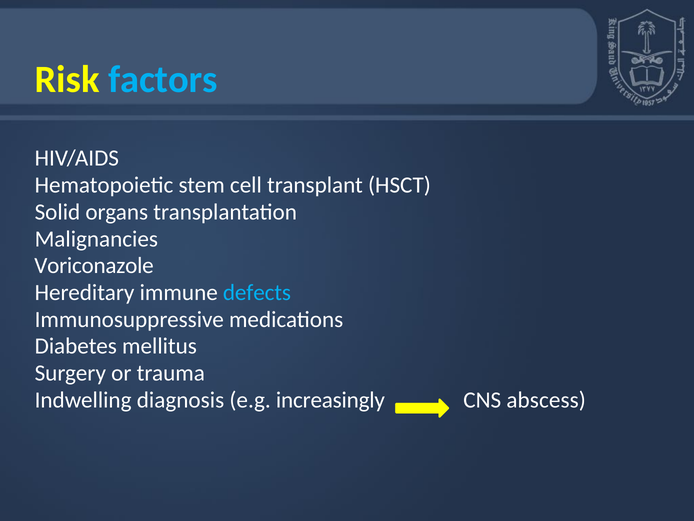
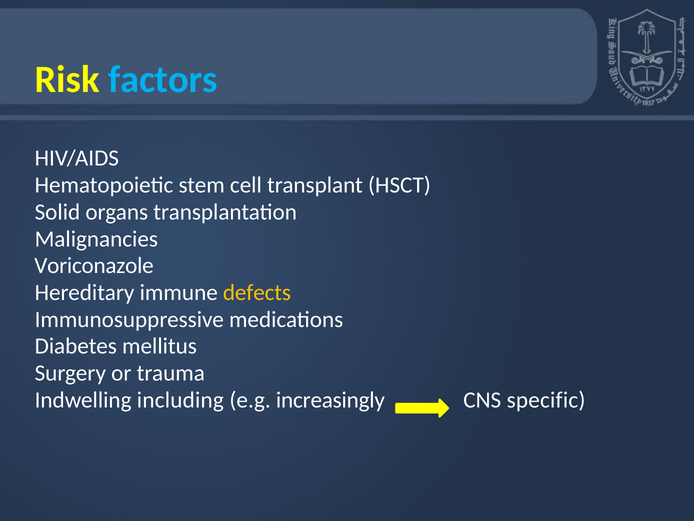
defects colour: light blue -> yellow (257, 292)
diagnosis: diagnosis -> including (180, 400)
abscess: abscess -> specific (546, 400)
